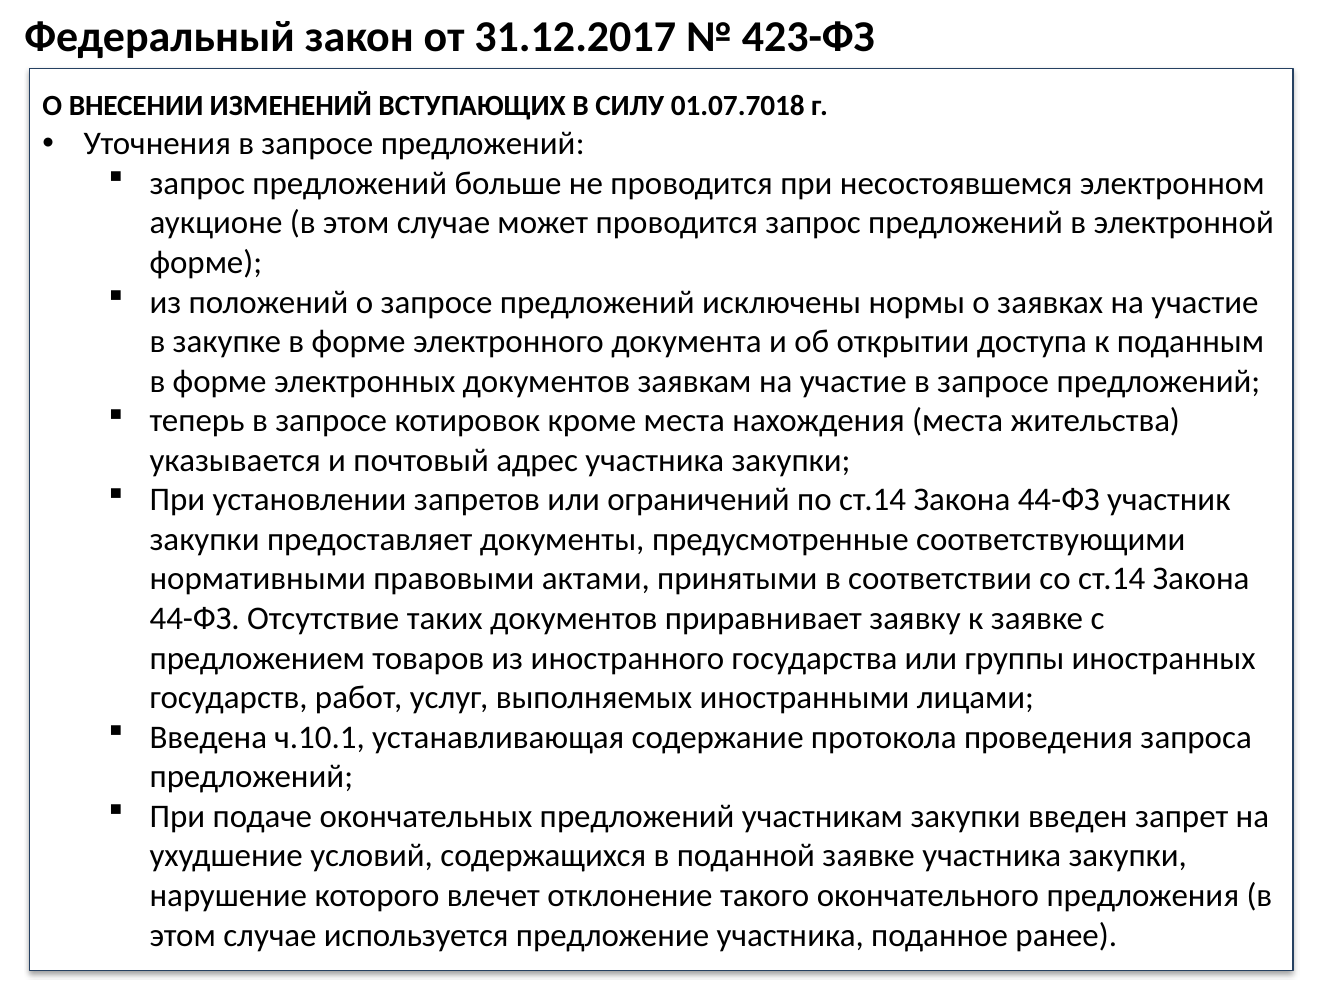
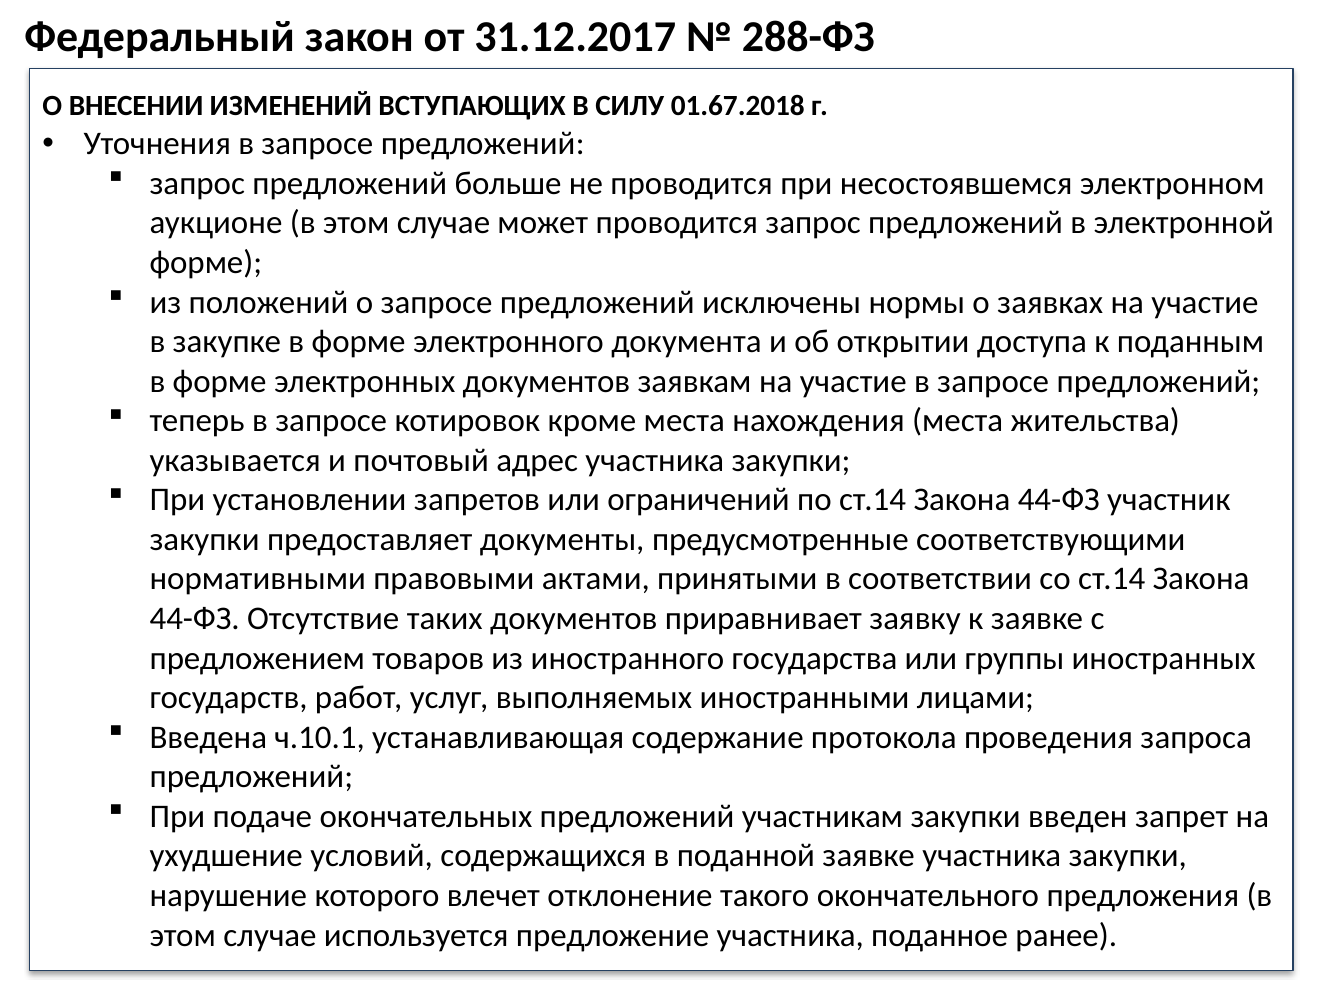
423-ФЗ: 423-ФЗ -> 288-ФЗ (808, 37)
01.07.7018: 01.07.7018 -> 01.67.2018 (738, 106)
